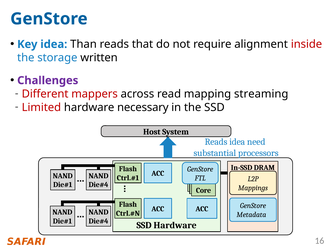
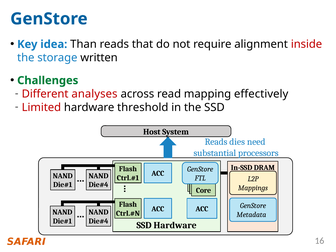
Challenges colour: purple -> green (48, 80)
mappers: mappers -> analyses (94, 94)
streaming: streaming -> effectively (261, 94)
necessary: necessary -> threshold (143, 107)
Reads idea: idea -> dies (237, 142)
